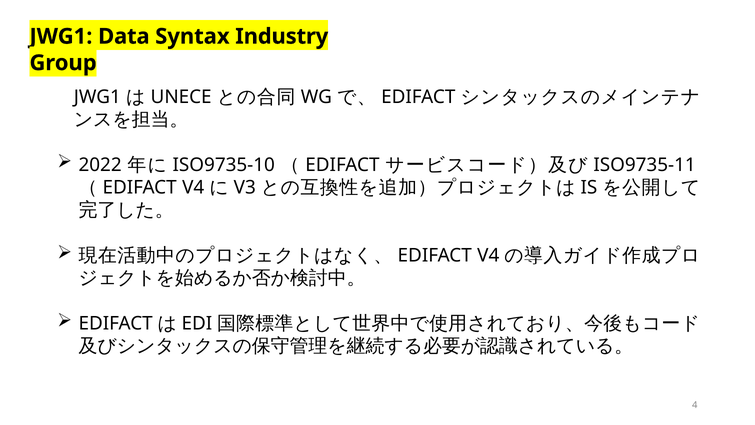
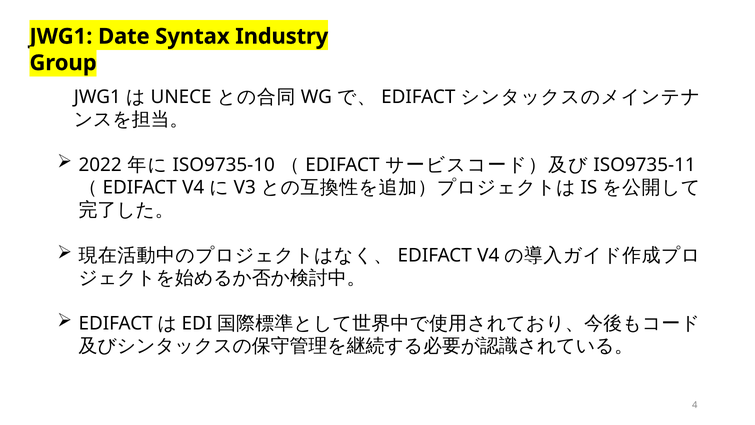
Data: Data -> Date (124, 36)
